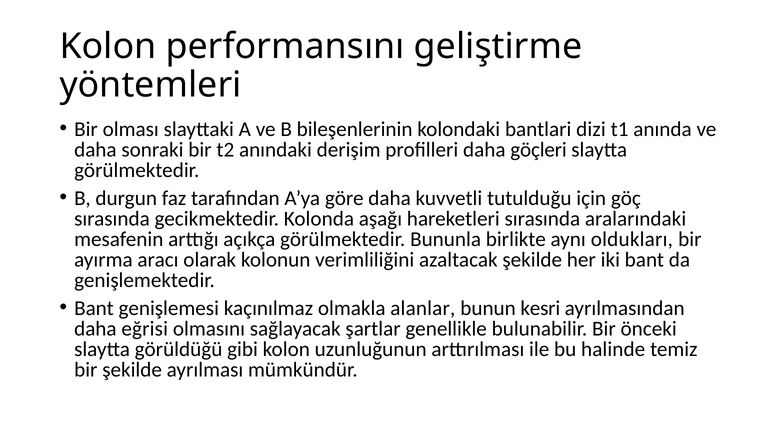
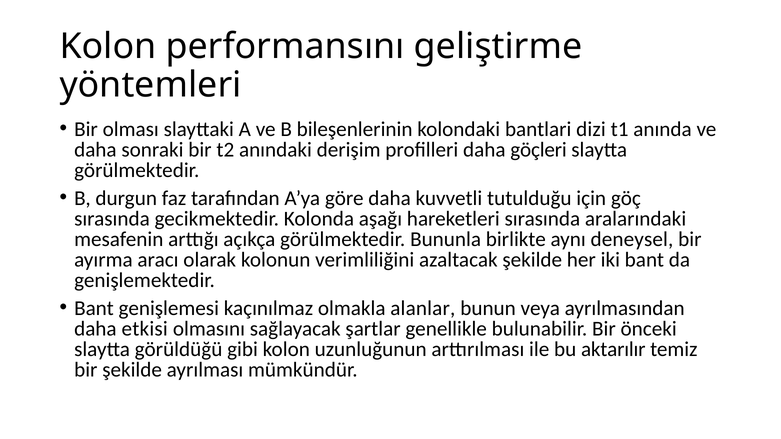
oldukları: oldukları -> deneysel (632, 239)
kesri: kesri -> veya (540, 308)
eğrisi: eğrisi -> etkisi (145, 329)
halinde: halinde -> aktarılır (613, 349)
